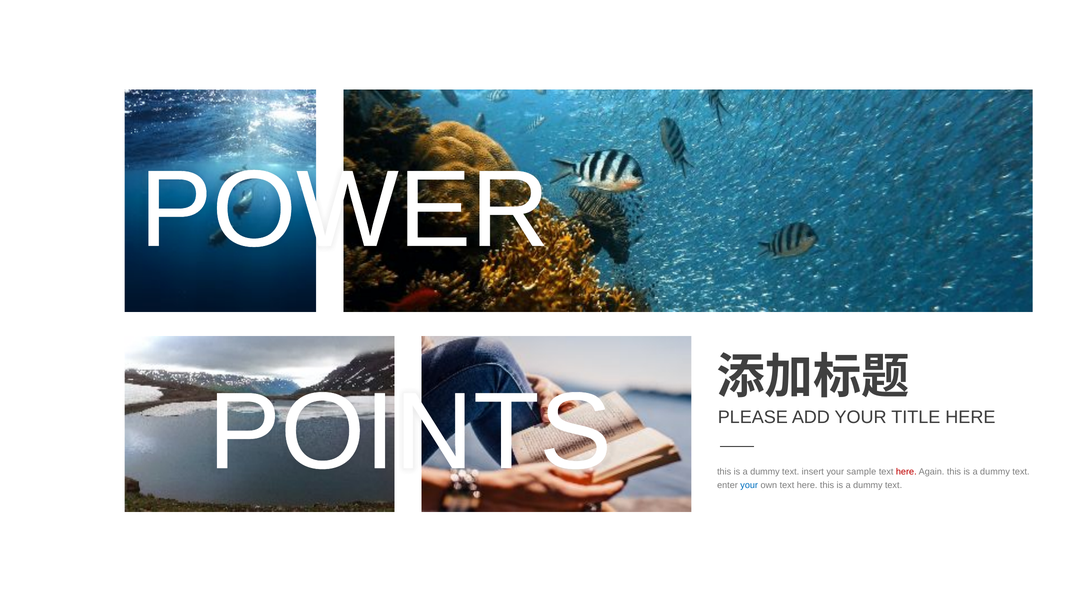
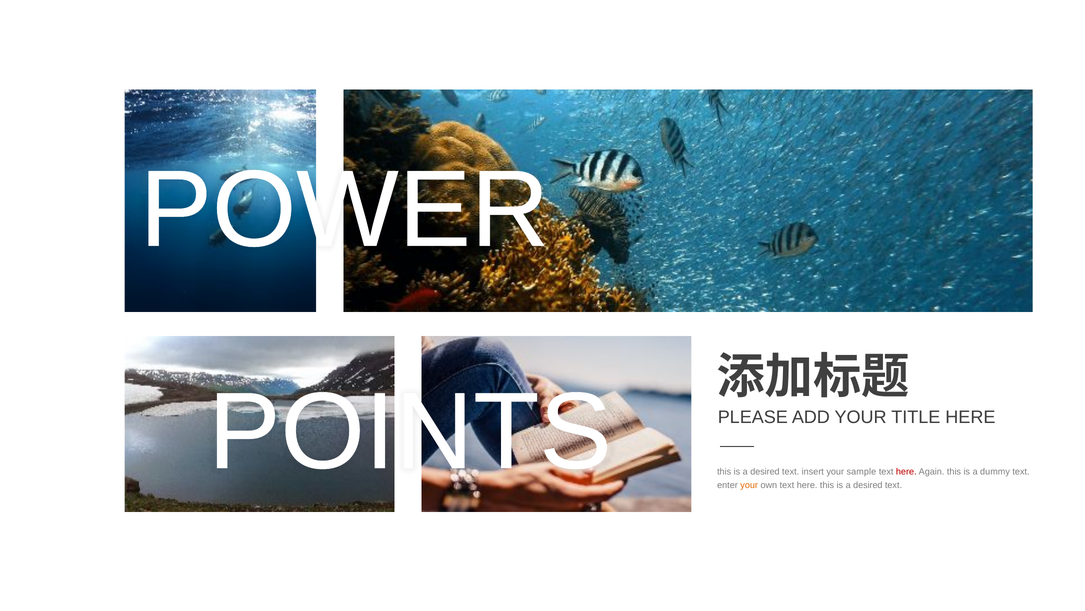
dummy: dummy -> desired (765, 471)
your colour: blue -> orange (749, 485)
dummy: dummy -> desired (868, 485)
